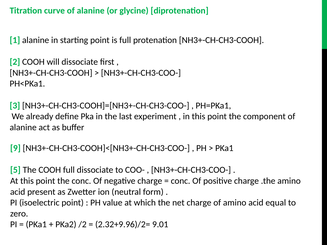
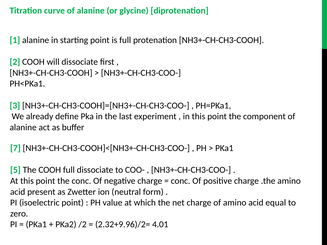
9: 9 -> 7 (15, 148)
9.01: 9.01 -> 4.01 (160, 225)
